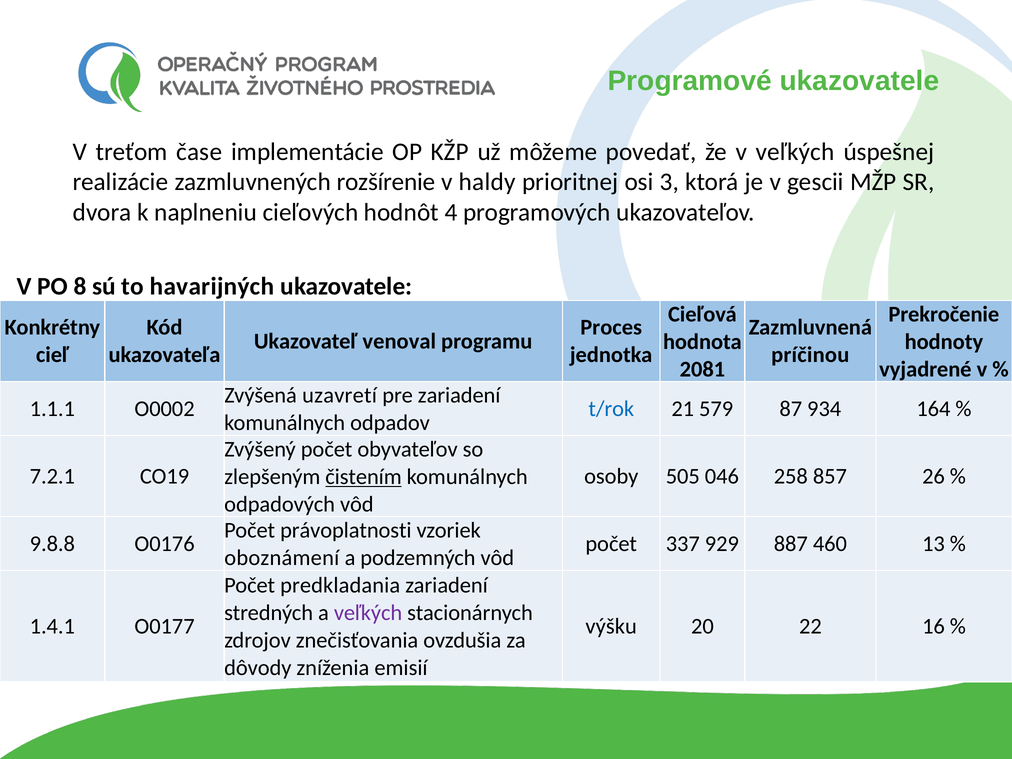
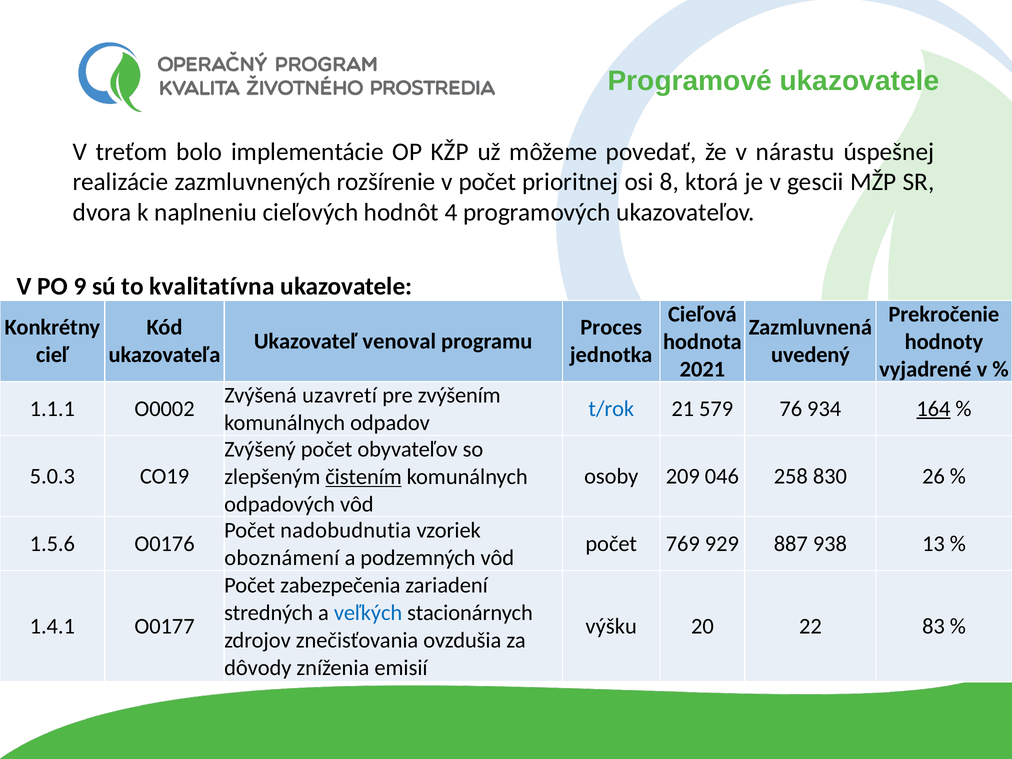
čase: čase -> bolo (199, 152)
v veľkých: veľkých -> nárastu (795, 152)
v haldy: haldy -> počet (487, 182)
3: 3 -> 8 (669, 182)
8: 8 -> 9 (80, 287)
havarijných: havarijných -> kvalitatívna (212, 287)
príčinou: príčinou -> uvedený (810, 355)
2081: 2081 -> 2021 (702, 369)
pre zariadení: zariadení -> zvýšením (459, 395)
87: 87 -> 76 (791, 409)
164 underline: none -> present (933, 409)
7.2.1: 7.2.1 -> 5.0.3 (52, 476)
505: 505 -> 209 (683, 476)
857: 857 -> 830 (830, 476)
právoplatnosti: právoplatnosti -> nadobudnutia (346, 530)
9.8.8: 9.8.8 -> 1.5.6 (52, 544)
337: 337 -> 769 (683, 544)
460: 460 -> 938 (830, 544)
predkladania: predkladania -> zabezpečenia (340, 585)
veľkých colour: purple -> blue (368, 613)
16: 16 -> 83 (934, 626)
